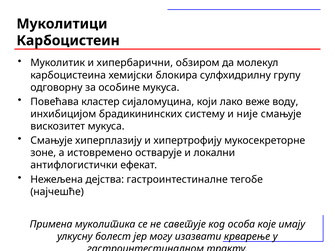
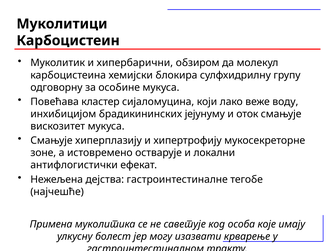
систему: систему -> јејунуму (205, 114)
није: није -> оток (247, 114)
